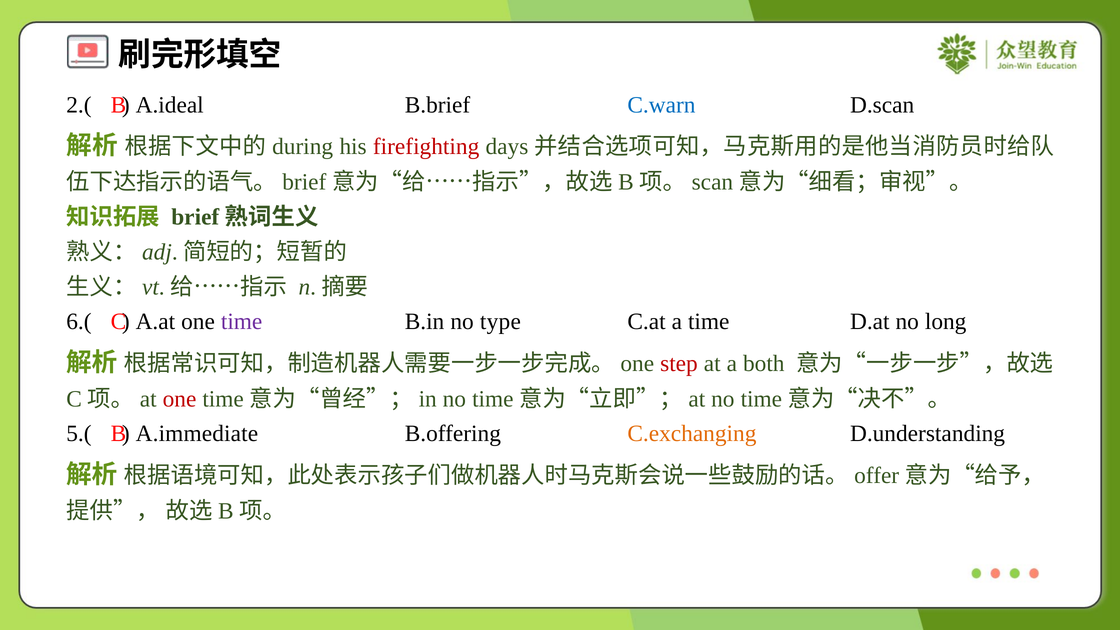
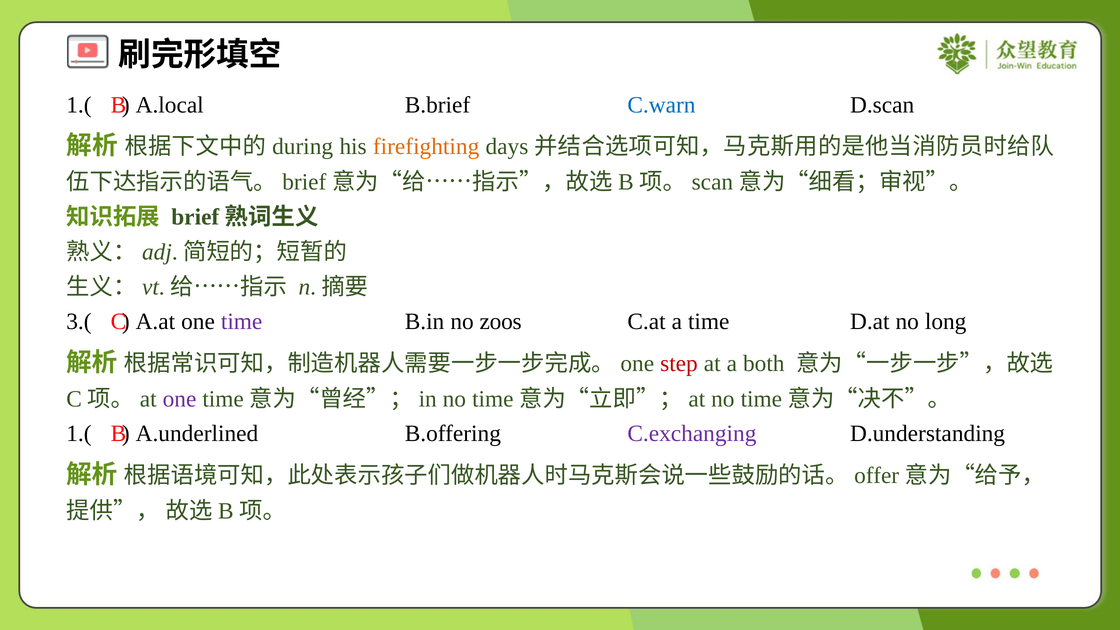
2.(: 2.( -> 1.( (79, 105)
A.ideal: A.ideal -> A.local (170, 105)
firefighting colour: red -> orange (426, 147)
6.(: 6.( -> 3.( (79, 321)
type: type -> zoos (501, 321)
one colour: red -> purple (179, 399)
5.(: 5.( -> 1.( (79, 433)
A.immediate: A.immediate -> A.underlined (197, 433)
C.exchanging colour: orange -> purple (692, 433)
